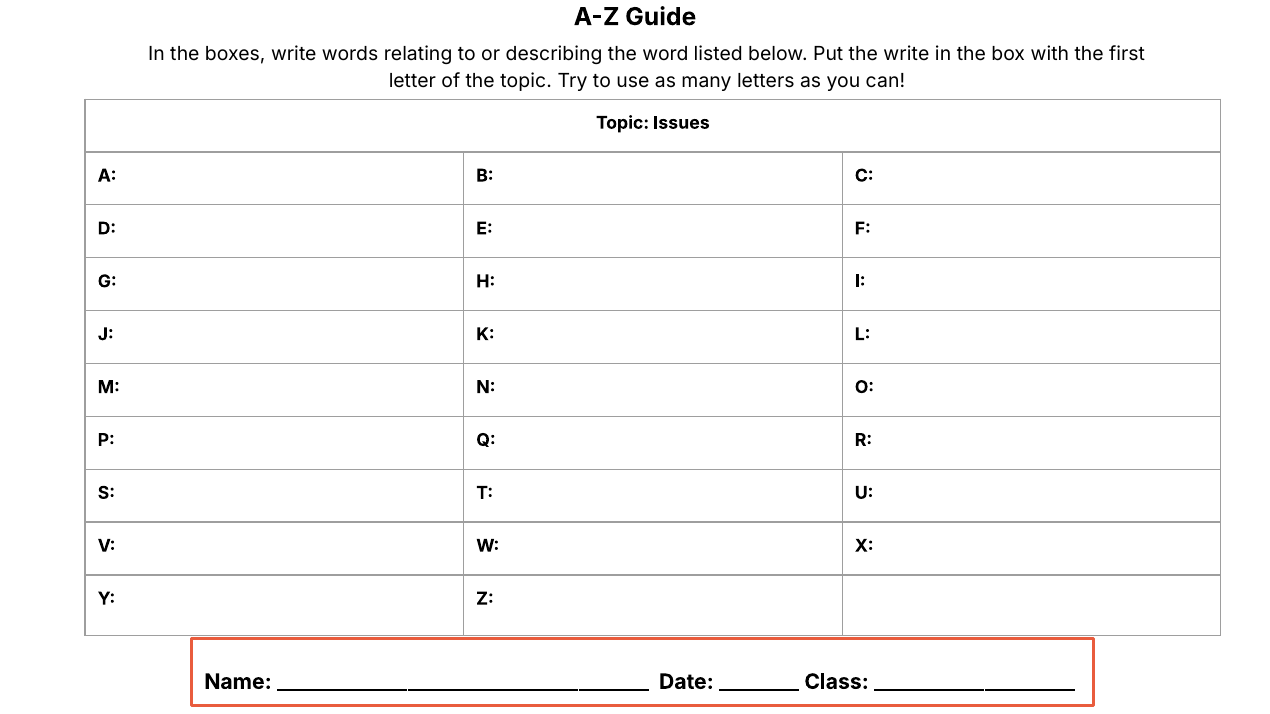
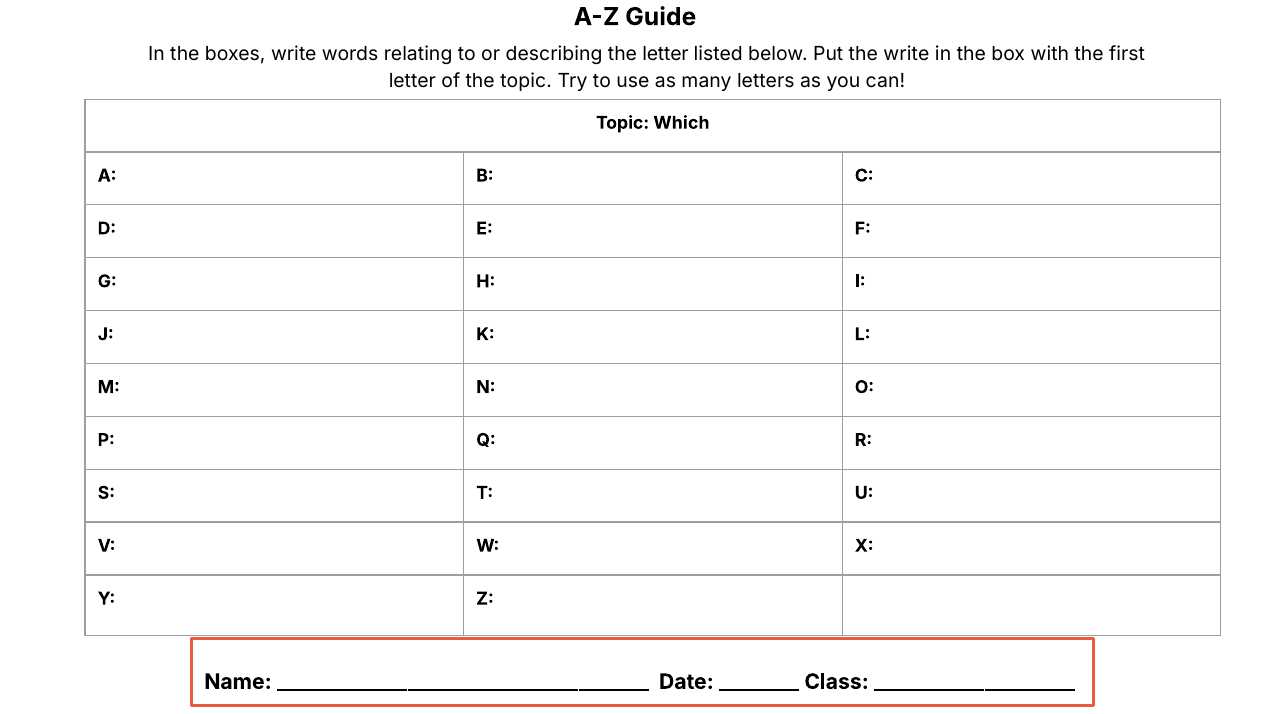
the word: word -> letter (666, 54)
Issues: Issues -> Which (681, 123)
